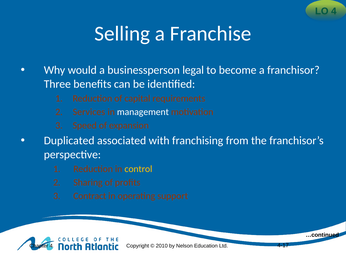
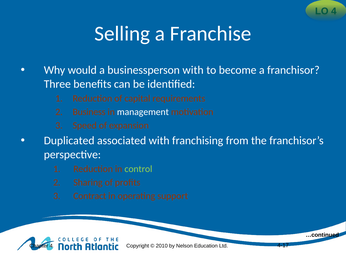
businessperson legal: legal -> with (193, 70)
Services: Services -> Business (89, 112)
control colour: yellow -> light green (138, 169)
